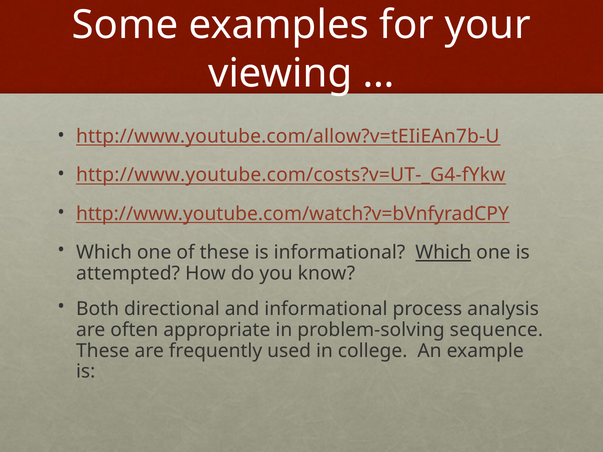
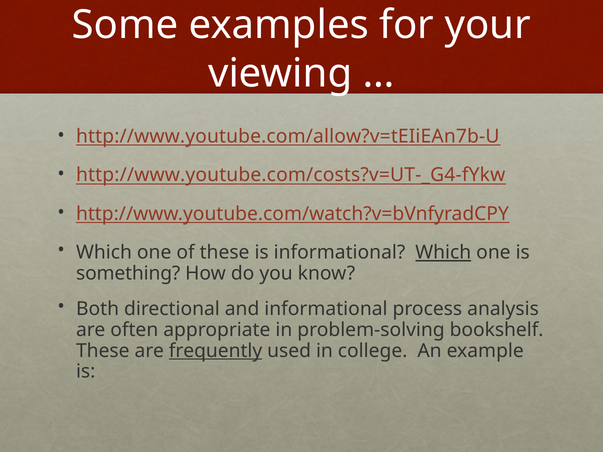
attempted: attempted -> something (128, 273)
sequence: sequence -> bookshelf (497, 330)
frequently underline: none -> present (216, 351)
